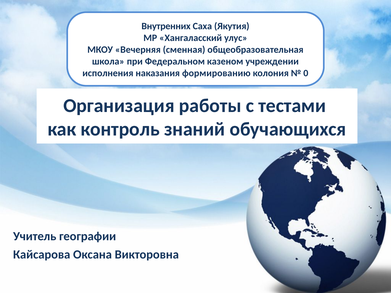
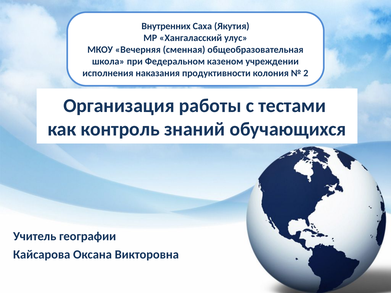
формированию: формированию -> продуктивности (216, 73)
0: 0 -> 2 (306, 73)
